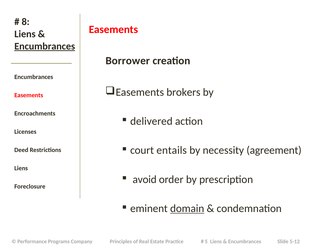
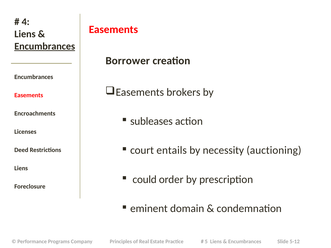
8: 8 -> 4 (26, 22)
delivered: delivered -> subleases (151, 121)
agreement: agreement -> auctioning (274, 150)
avoid: avoid -> could (145, 180)
domain underline: present -> none (187, 209)
